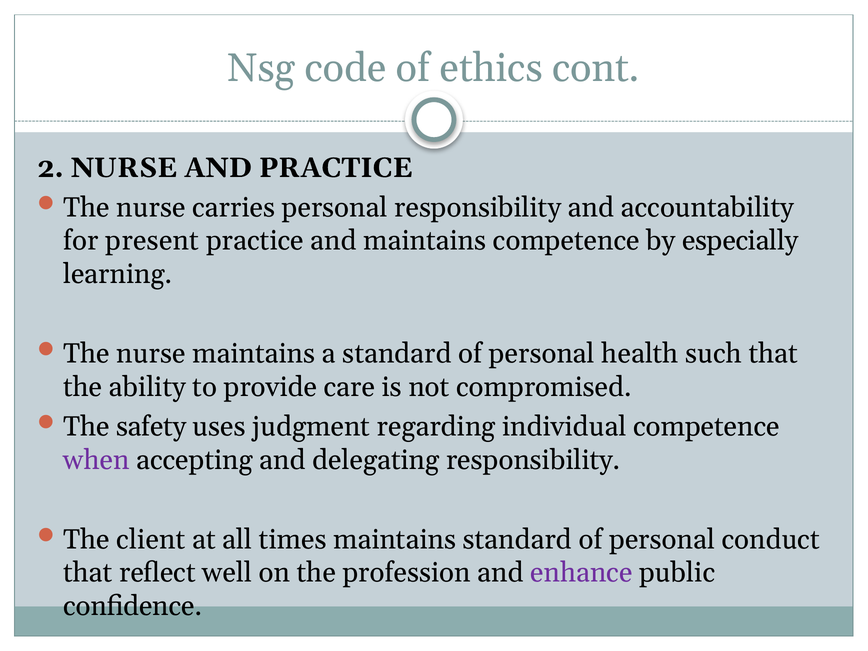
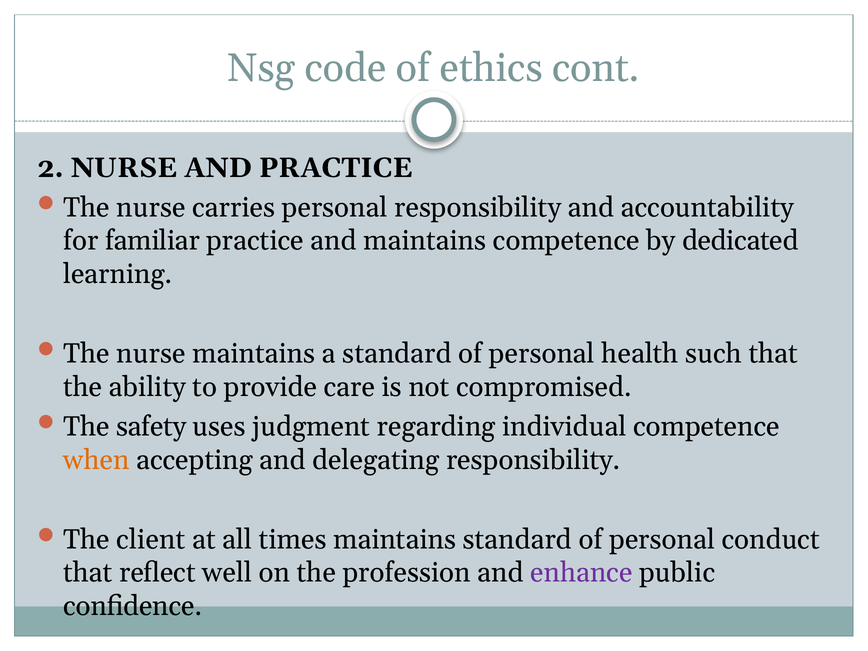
present: present -> familiar (152, 241)
especially: especially -> dedicated (740, 241)
when colour: purple -> orange (96, 460)
